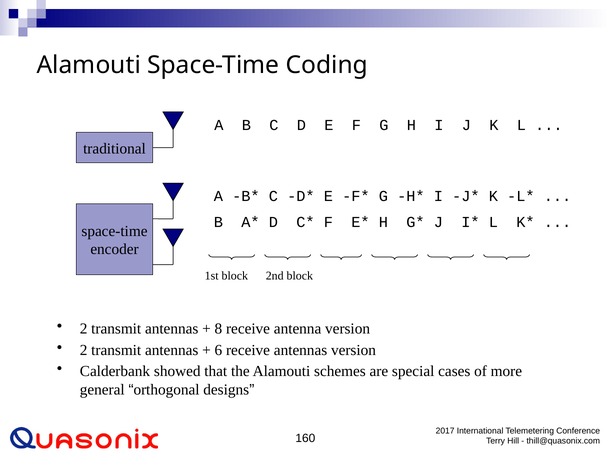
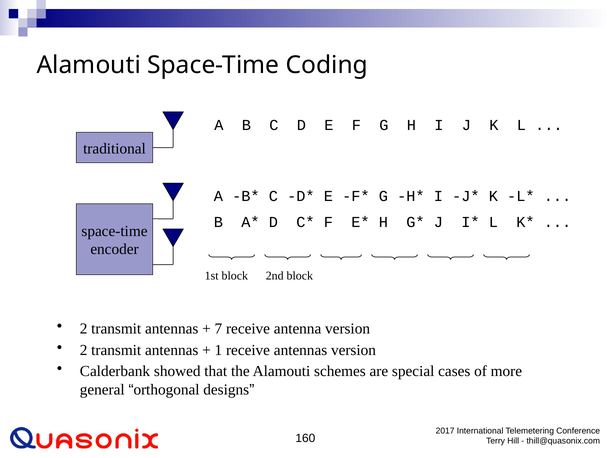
8: 8 -> 7 (218, 329)
6: 6 -> 1 (218, 350)
